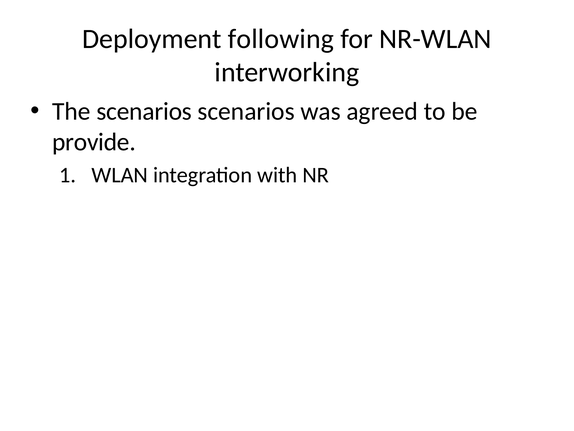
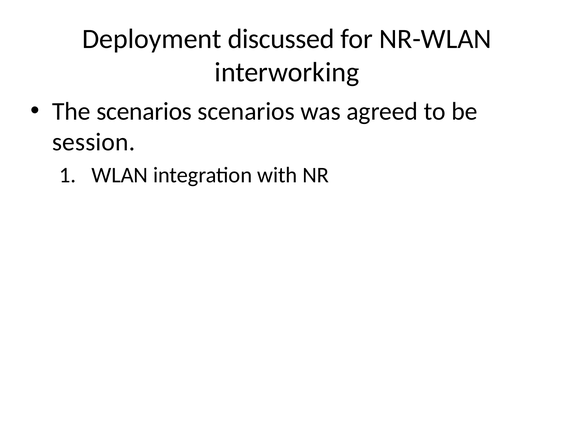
following: following -> discussed (281, 39)
provide: provide -> session (94, 142)
